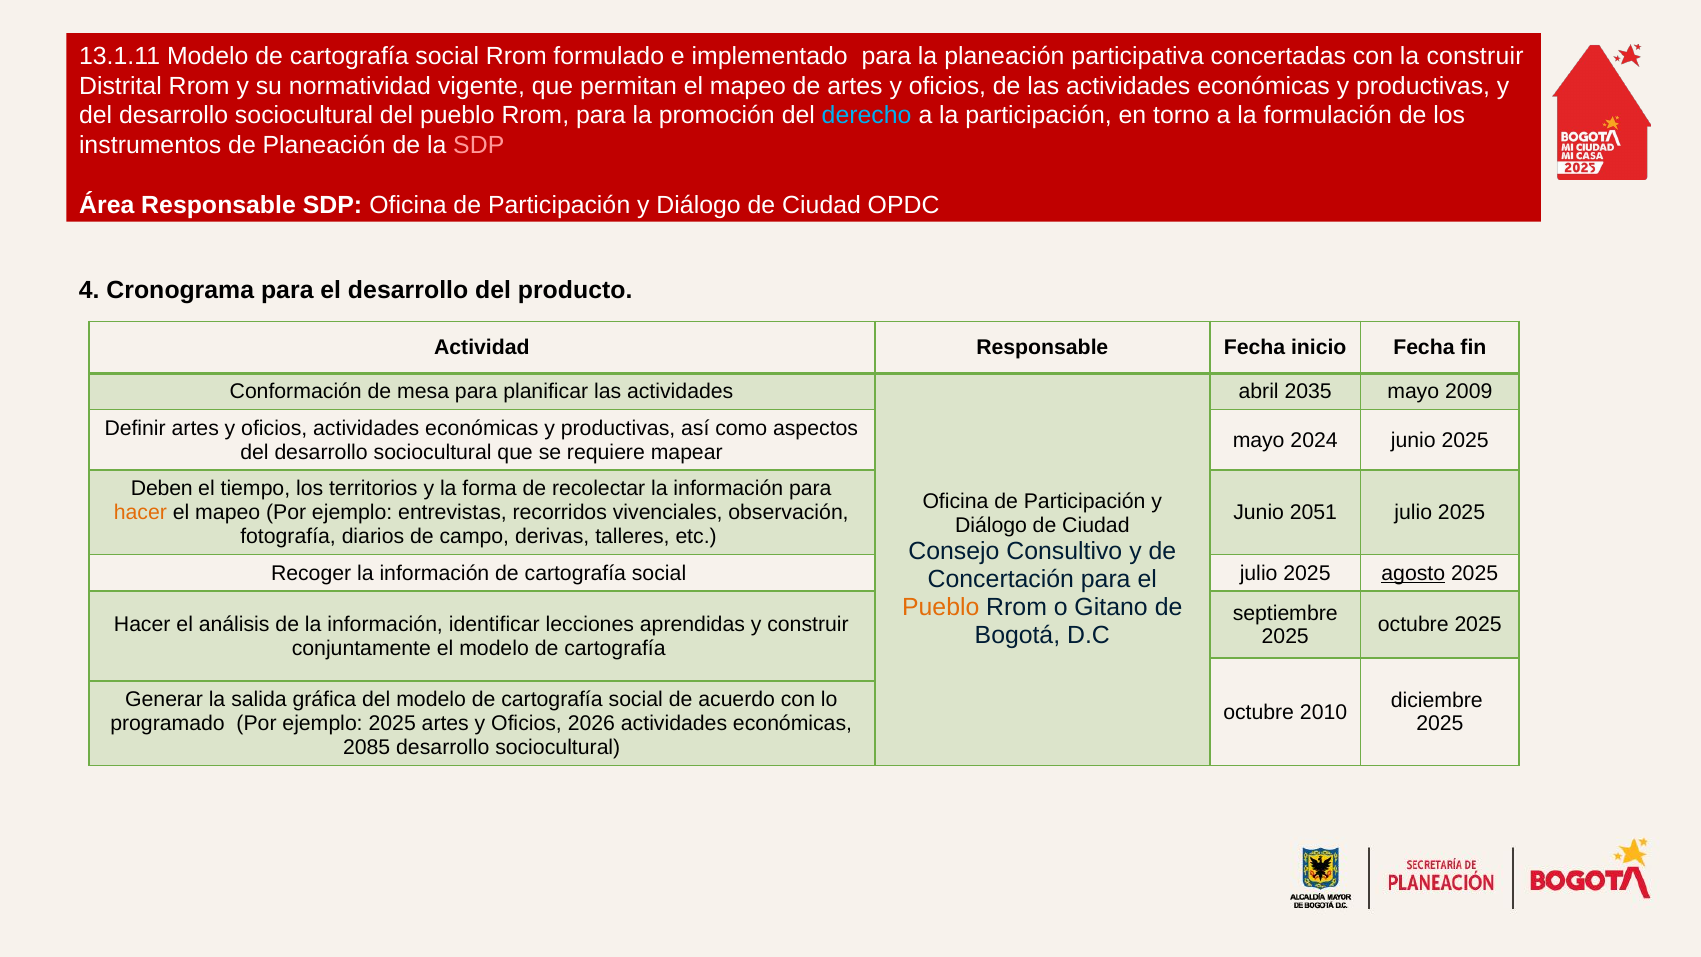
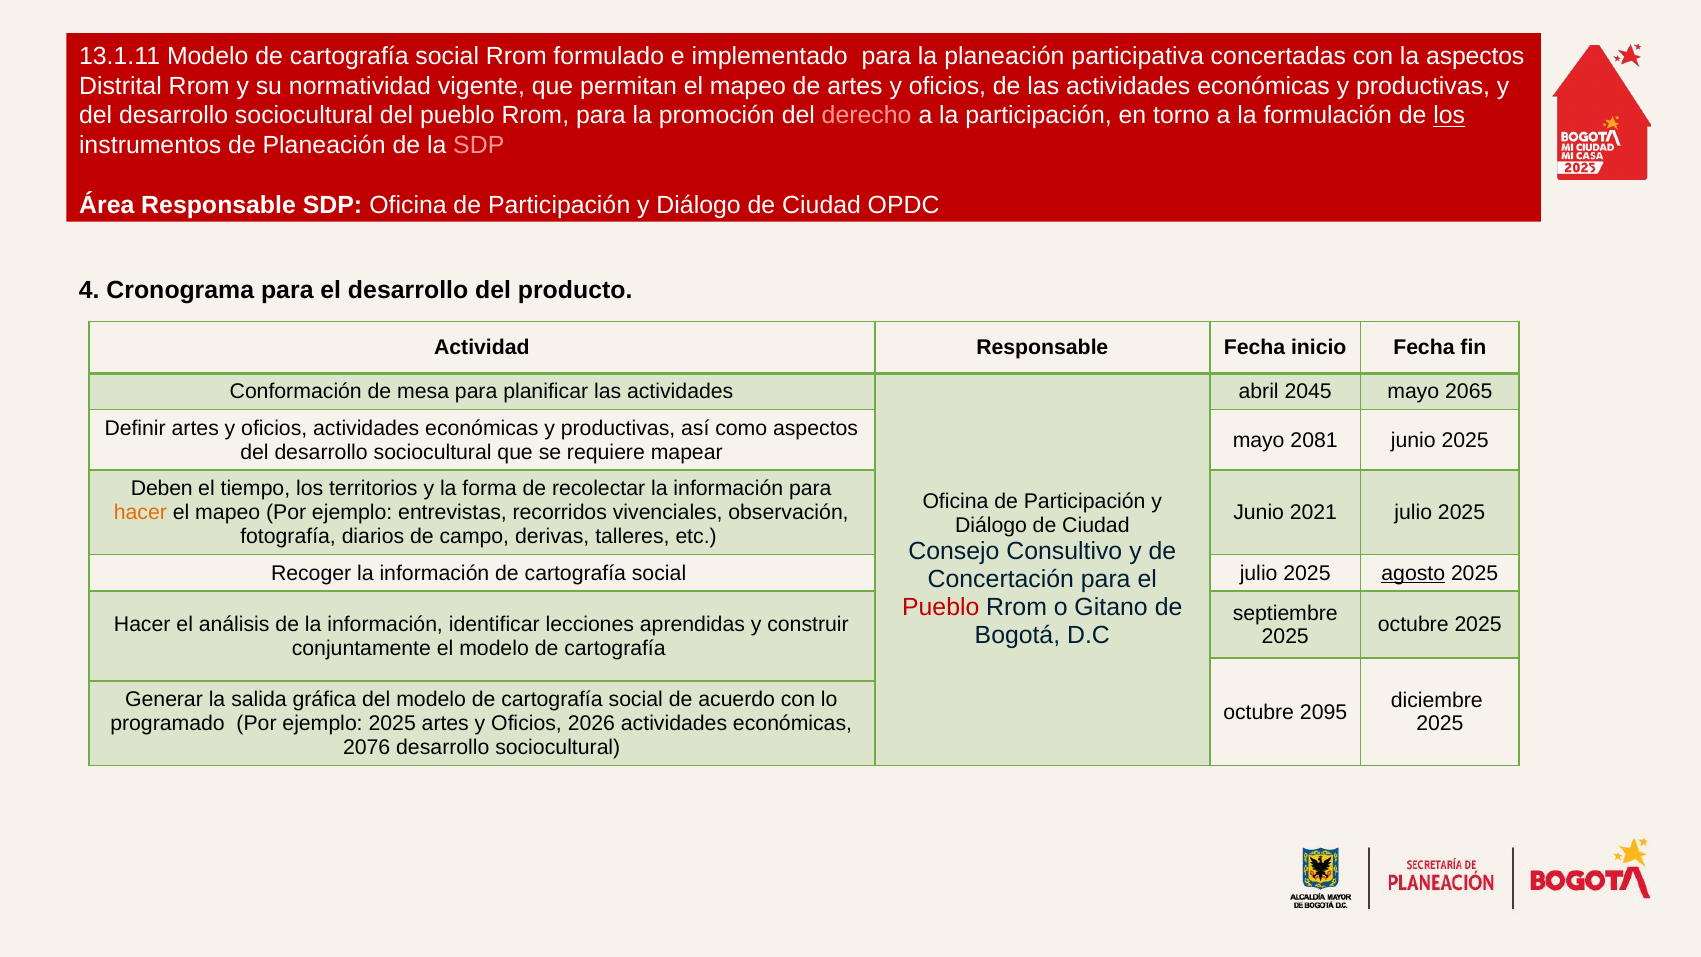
la construir: construir -> aspectos (1475, 56)
derecho colour: light blue -> pink (867, 116)
los underline: none -> present (1449, 116)
2035: 2035 -> 2045 (1308, 392)
2009: 2009 -> 2065 (1469, 392)
2024: 2024 -> 2081 (1314, 440)
2051: 2051 -> 2021 (1313, 513)
Pueblo colour: orange -> red (941, 607)
2010: 2010 -> 2095 (1324, 712)
2085: 2085 -> 2076 (367, 747)
